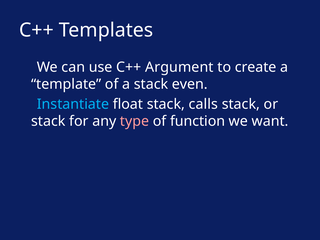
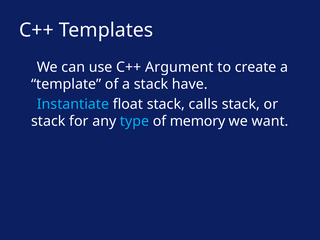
even: even -> have (190, 84)
type colour: pink -> light blue (135, 121)
function: function -> memory (198, 121)
